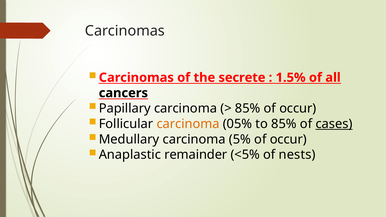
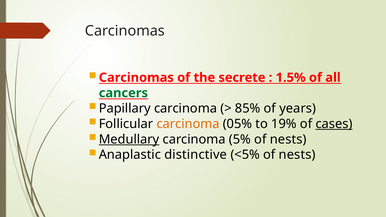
cancers colour: black -> green (123, 93)
85% of occur: occur -> years (298, 109)
to 85%: 85% -> 19% (284, 124)
Medullary underline: none -> present (129, 139)
5% of occur: occur -> nests (288, 139)
remainder: remainder -> distinctive (196, 155)
